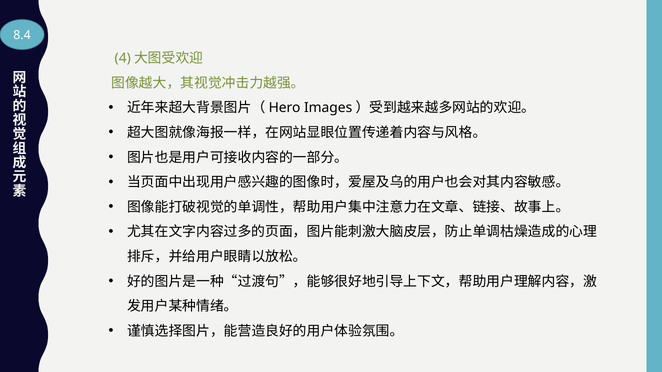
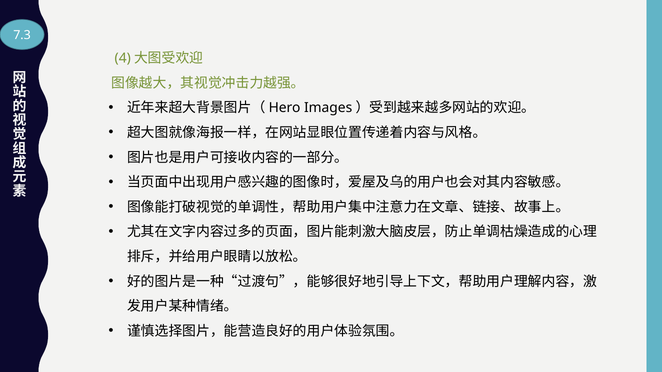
8.4: 8.4 -> 7.3 (22, 35)
